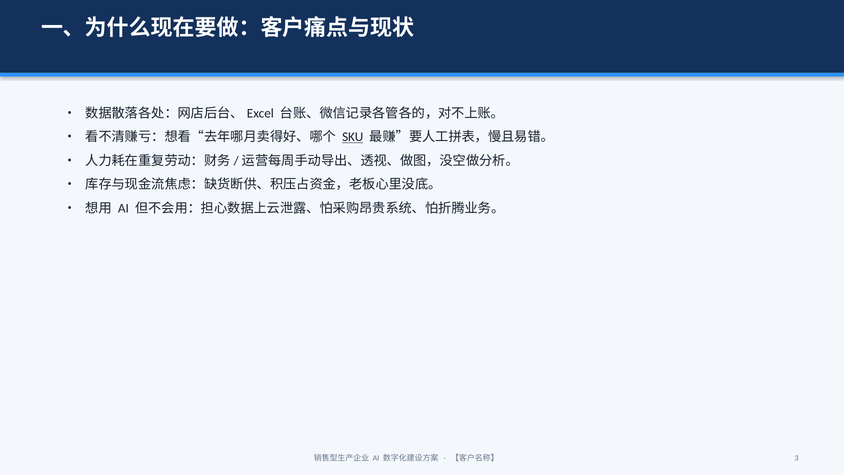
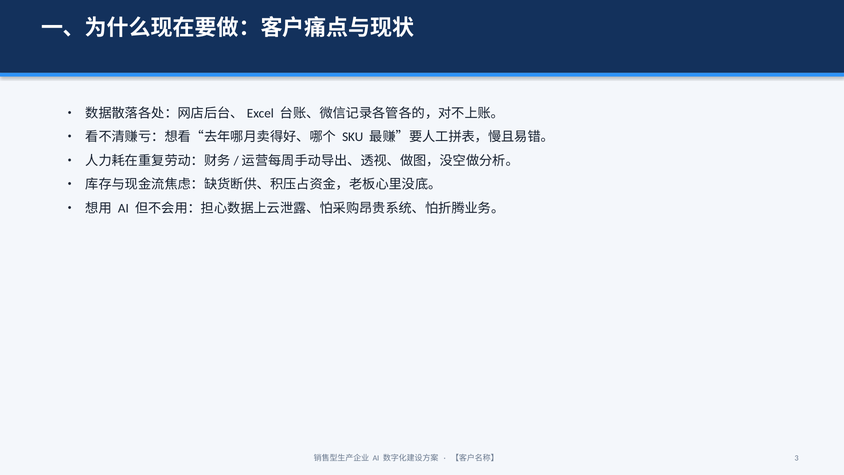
SKU underline: present -> none (353, 137)
